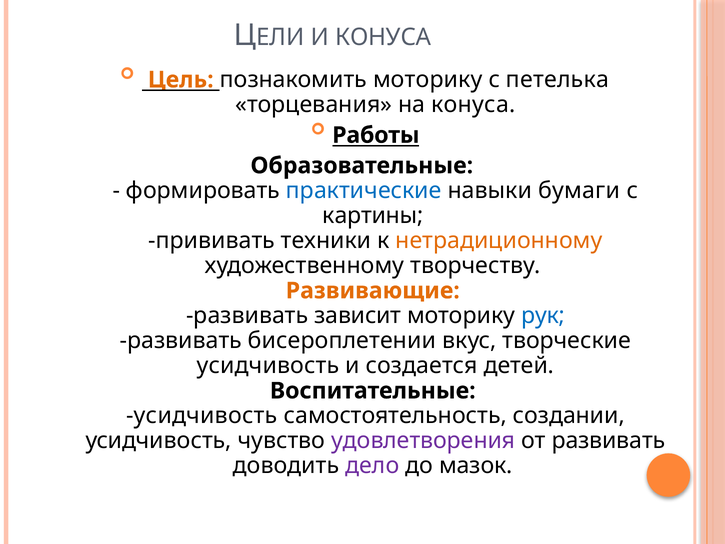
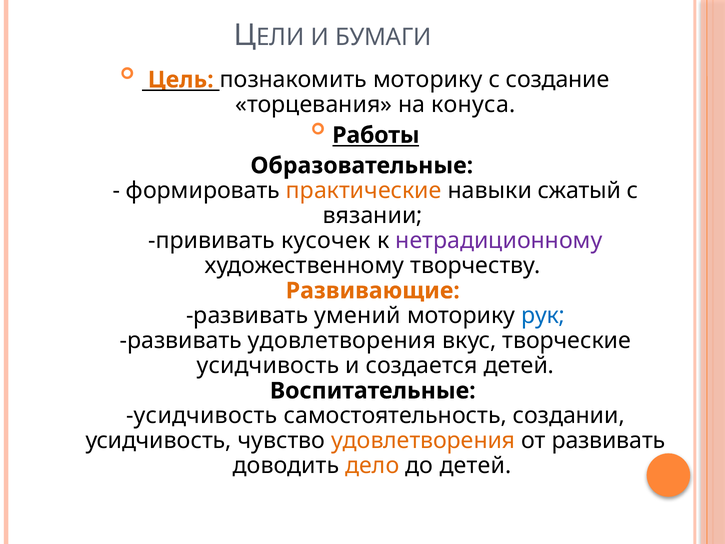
И КОНУСА: КОНУСА -> БУМАГИ (383, 37)
петелька: петелька -> создание (558, 80)
практические colour: blue -> orange (364, 191)
бумаги: бумаги -> сжатый (579, 191)
картины: картины -> вязании (373, 216)
техники: техники -> кусочек (326, 241)
нетрадиционному colour: orange -> purple (499, 241)
зависит: зависит -> умений (358, 316)
развивать бисероплетении: бисероплетении -> удовлетворения (342, 341)
удовлетворения colour: purple -> orange (423, 441)
дело colour: purple -> orange (372, 466)
до мазок: мазок -> детей (476, 466)
